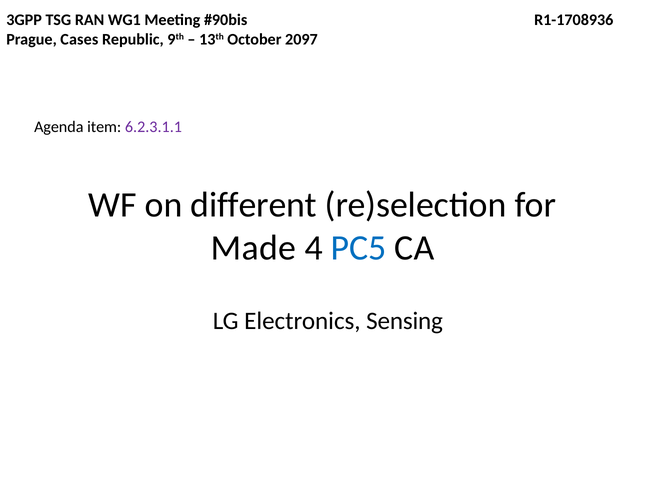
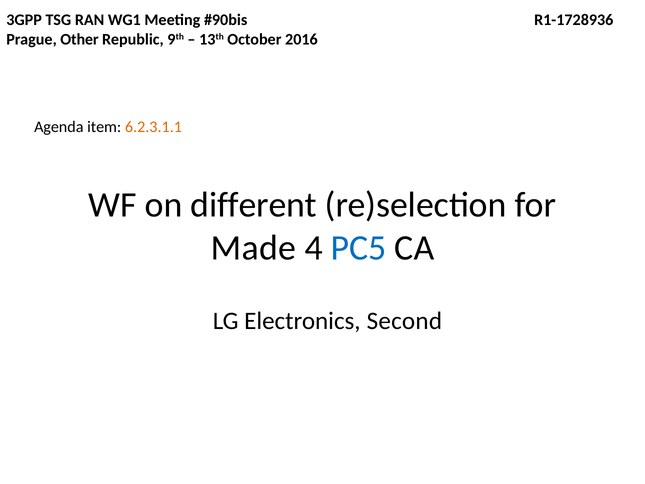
R1-1708936: R1-1708936 -> R1-1728936 (574, 20)
Cases: Cases -> Other (80, 39)
2097: 2097 -> 2016 (301, 39)
6.2.3.1.1 colour: purple -> orange (153, 127)
Sensing: Sensing -> Second (404, 321)
